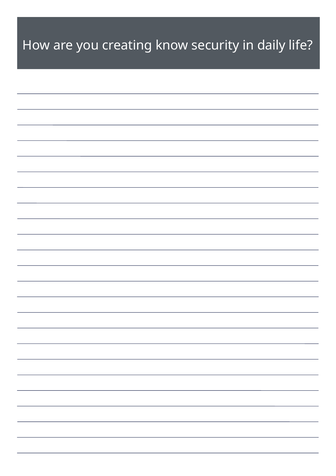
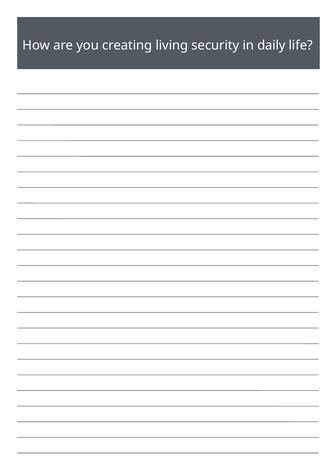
know: know -> living (172, 45)
